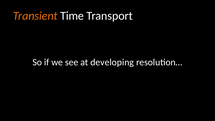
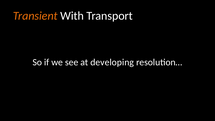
Time: Time -> With (72, 16)
